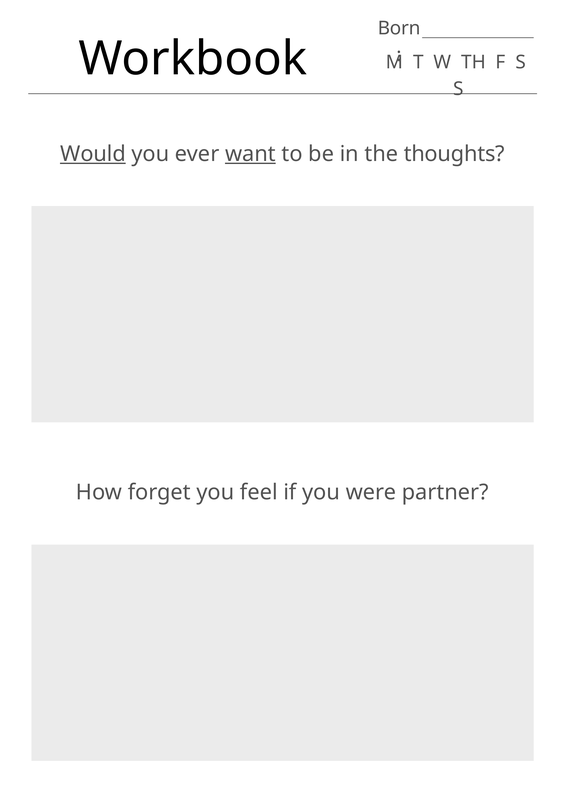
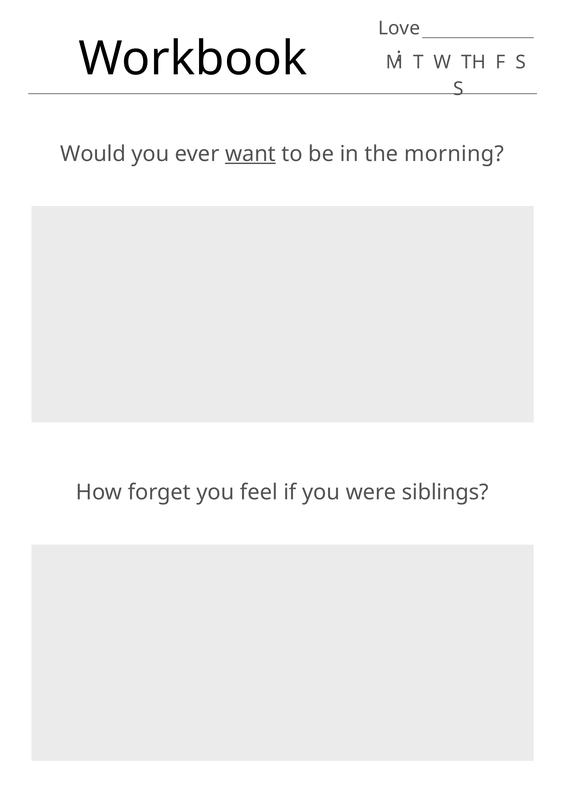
Born: Born -> Love (399, 28)
Would underline: present -> none (93, 154)
thoughts: thoughts -> morning (454, 154)
partner: partner -> siblings (445, 492)
